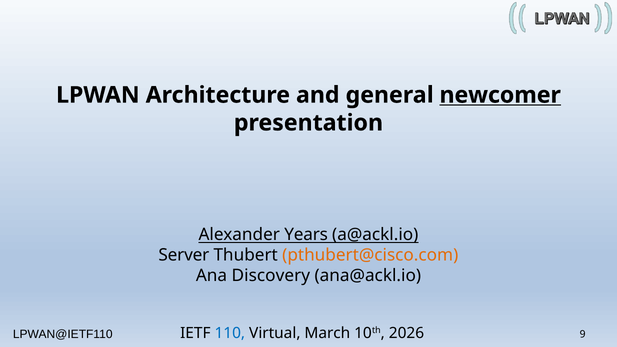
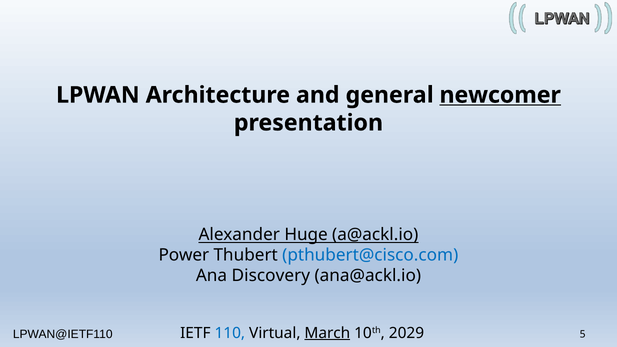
Years: Years -> Huge (306, 235)
Server: Server -> Power (184, 255)
pthubert@cisco.com colour: orange -> blue (370, 255)
March underline: none -> present (327, 333)
2026: 2026 -> 2029 (406, 333)
9: 9 -> 5 (583, 335)
